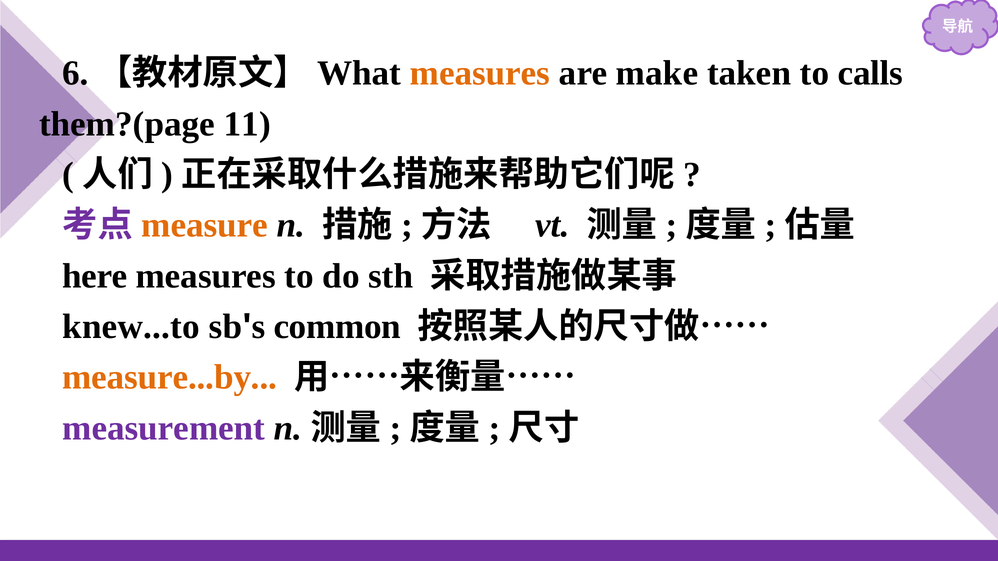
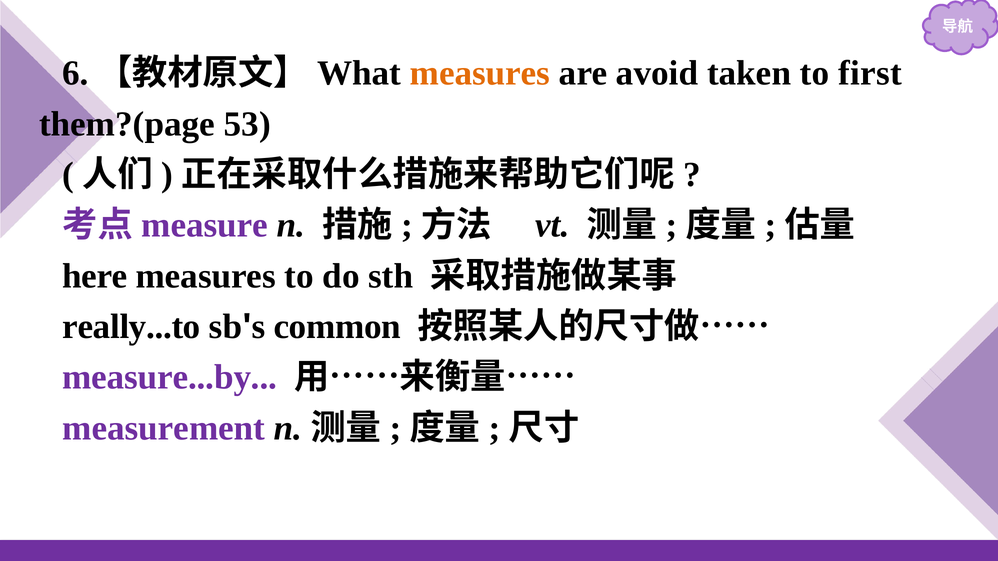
make: make -> avoid (657, 73)
calls: calls -> first (870, 73)
11: 11 -> 53 (247, 124)
measure colour: orange -> purple (205, 225)
knew...to: knew...to -> really...to (131, 327)
measure...by colour: orange -> purple (170, 377)
